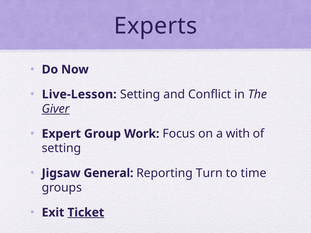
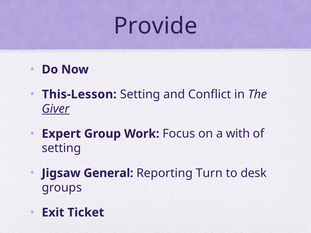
Experts: Experts -> Provide (156, 26)
Live-Lesson: Live-Lesson -> This-Lesson (79, 94)
time: time -> desk (254, 173)
Ticket underline: present -> none (86, 213)
